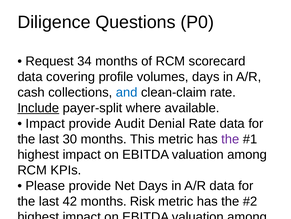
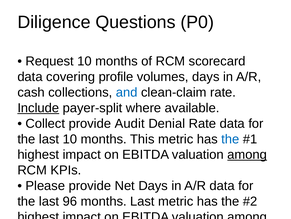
Request 34: 34 -> 10 (84, 61)
Impact: Impact -> Collect (45, 123)
last 30: 30 -> 10 (70, 139)
the colour: purple -> blue (230, 139)
among underline: none -> present (247, 154)
42: 42 -> 96 (70, 201)
months Risk: Risk -> Last (142, 201)
